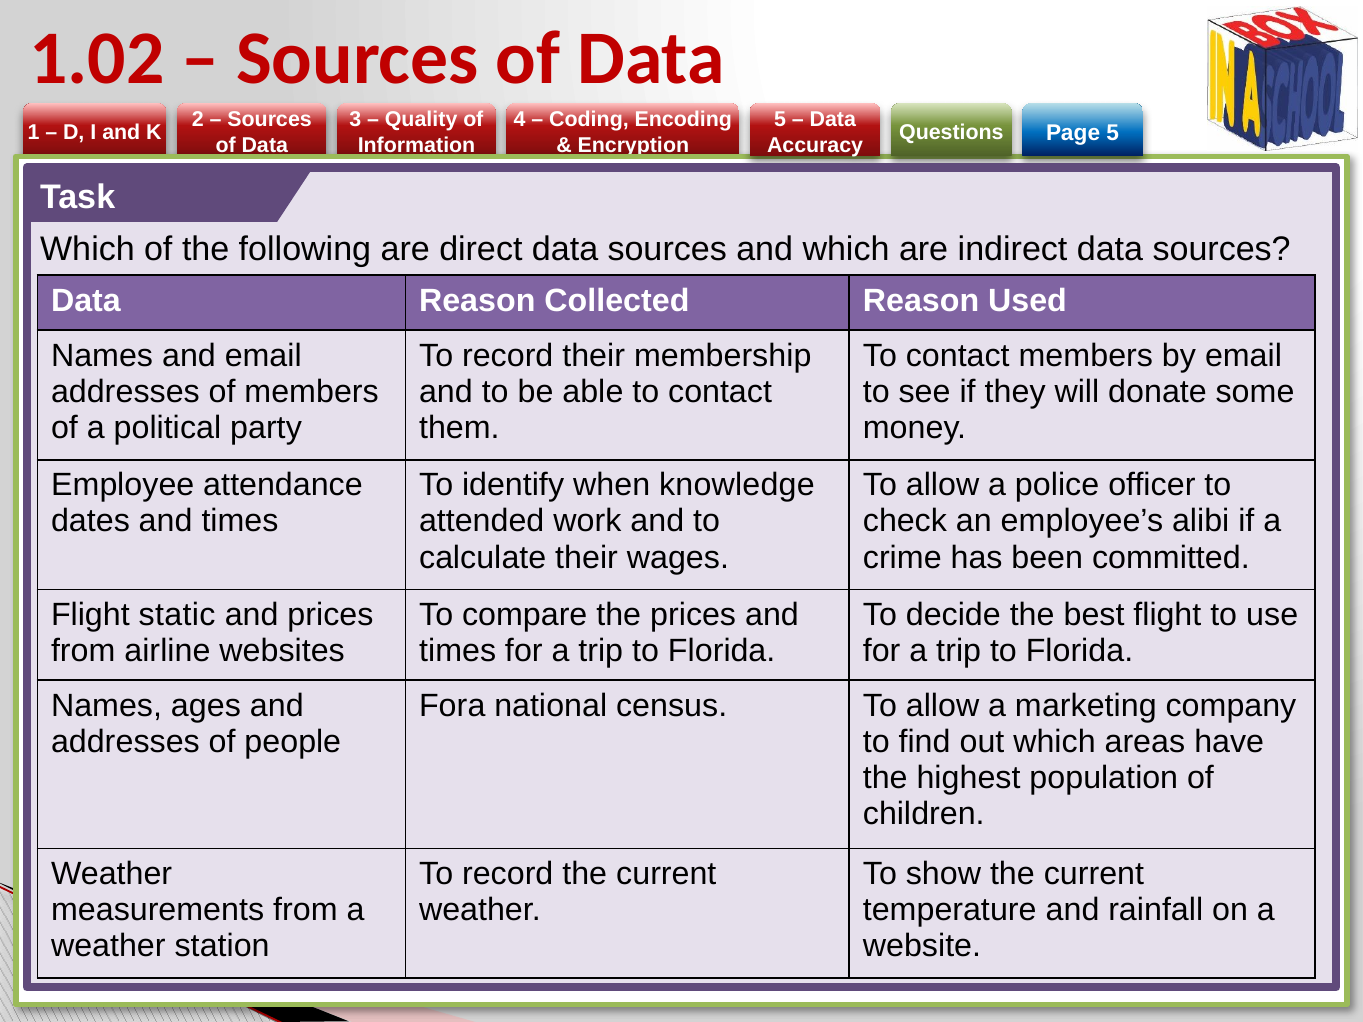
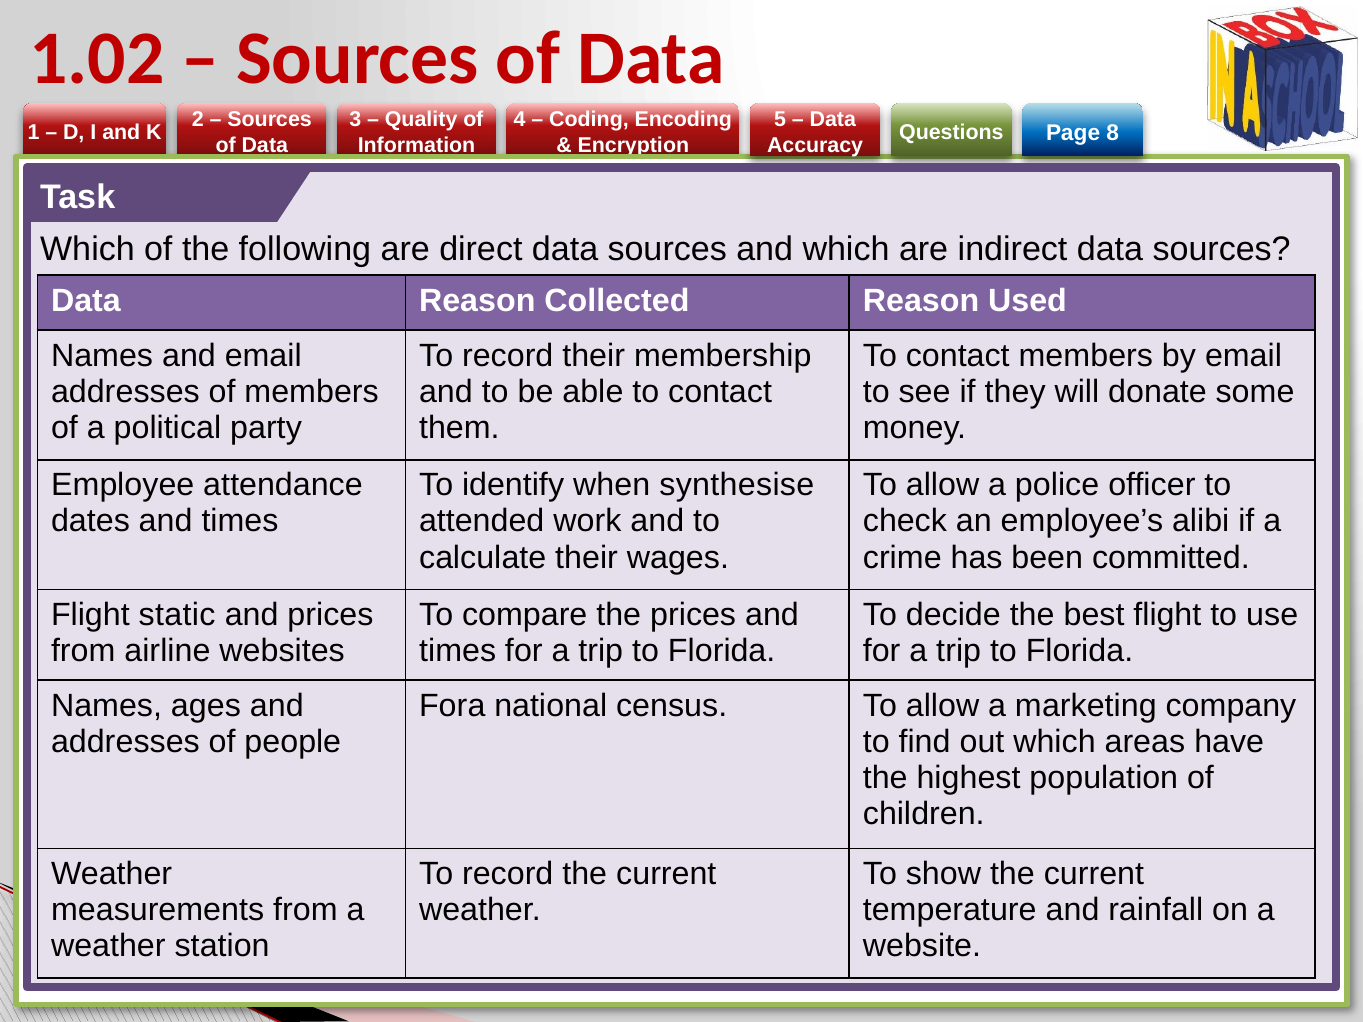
Page 5: 5 -> 8 (1113, 133)
knowledge: knowledge -> synthesise (737, 485)
